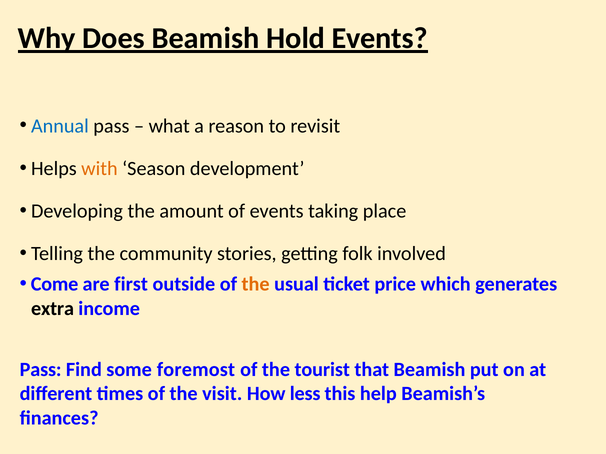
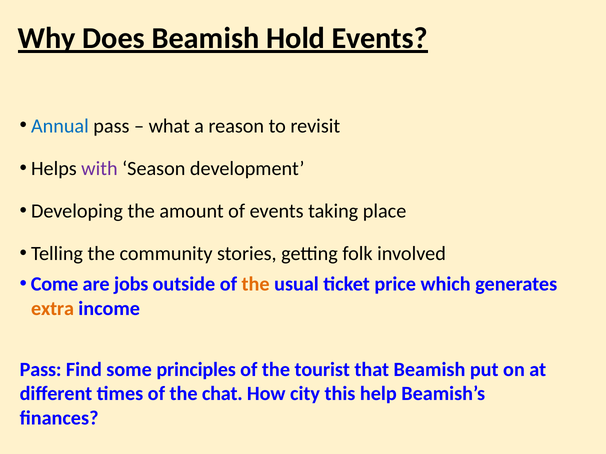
with colour: orange -> purple (99, 169)
first: first -> jobs (131, 285)
extra colour: black -> orange (53, 309)
foremost: foremost -> principles (196, 370)
visit: visit -> chat (222, 394)
less: less -> city (305, 394)
